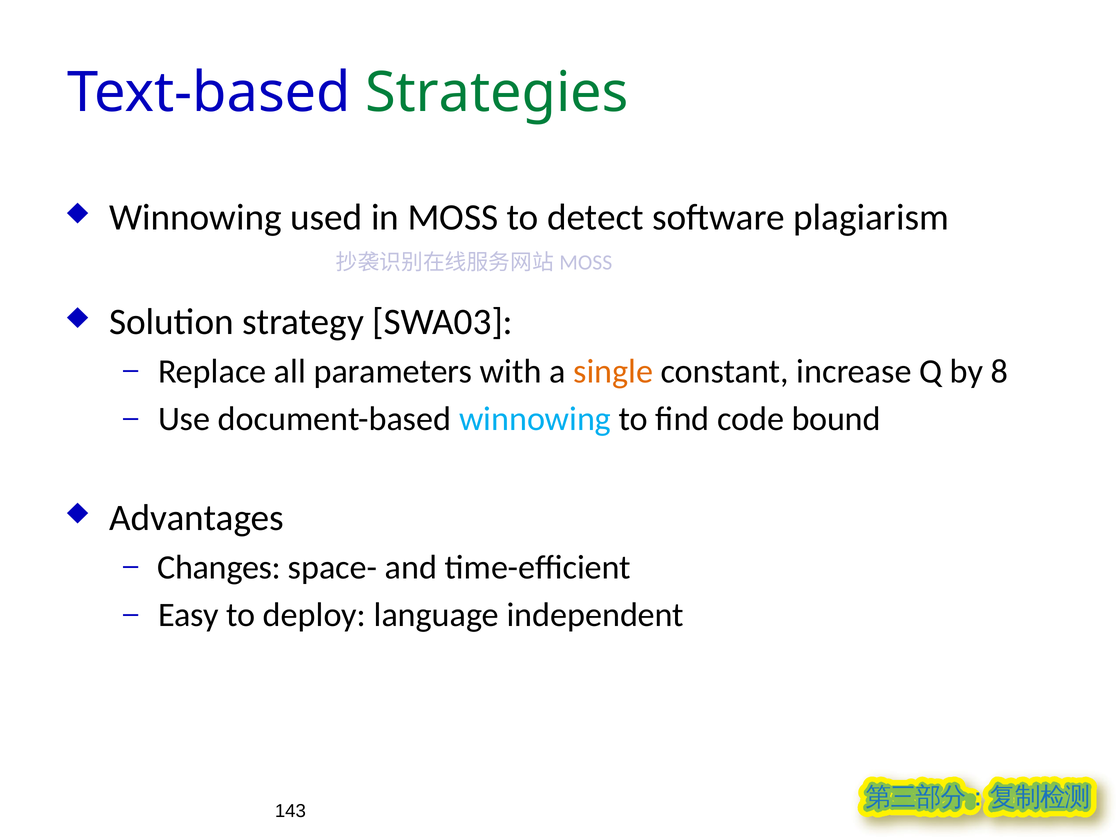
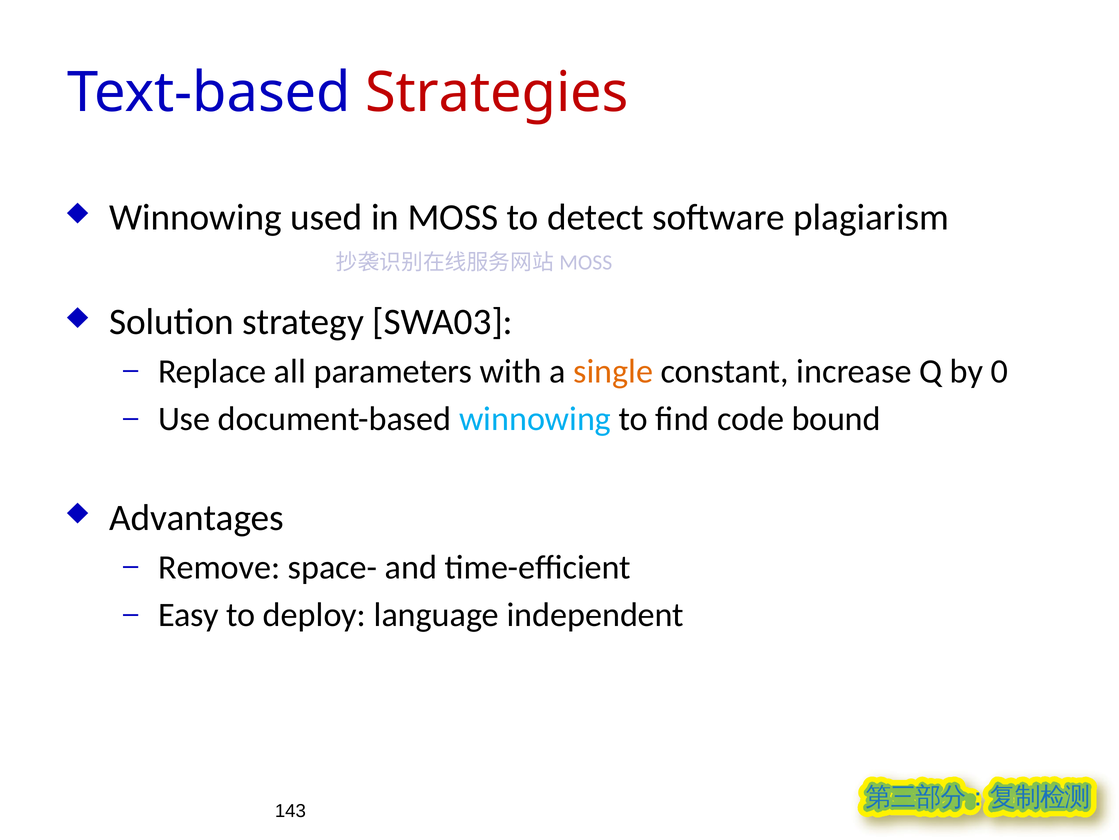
Strategies colour: green -> red (497, 92)
8: 8 -> 0 (999, 371)
Changes: Changes -> Remove (219, 567)
